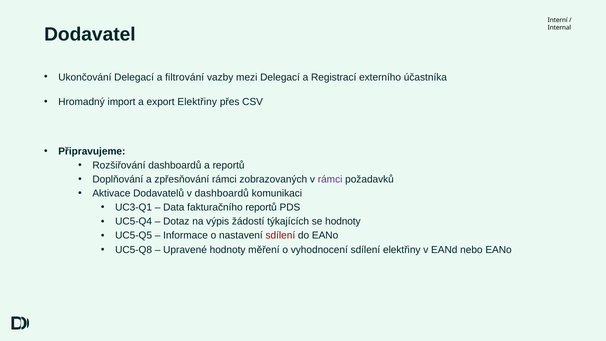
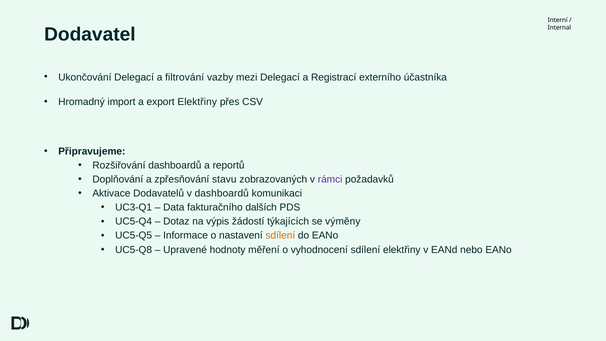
zpřesňování rámci: rámci -> stavu (224, 179)
fakturačního reportů: reportů -> dalších (261, 207)
se hodnoty: hodnoty -> výměny (343, 222)
sdílení colour: red -> orange (280, 236)
